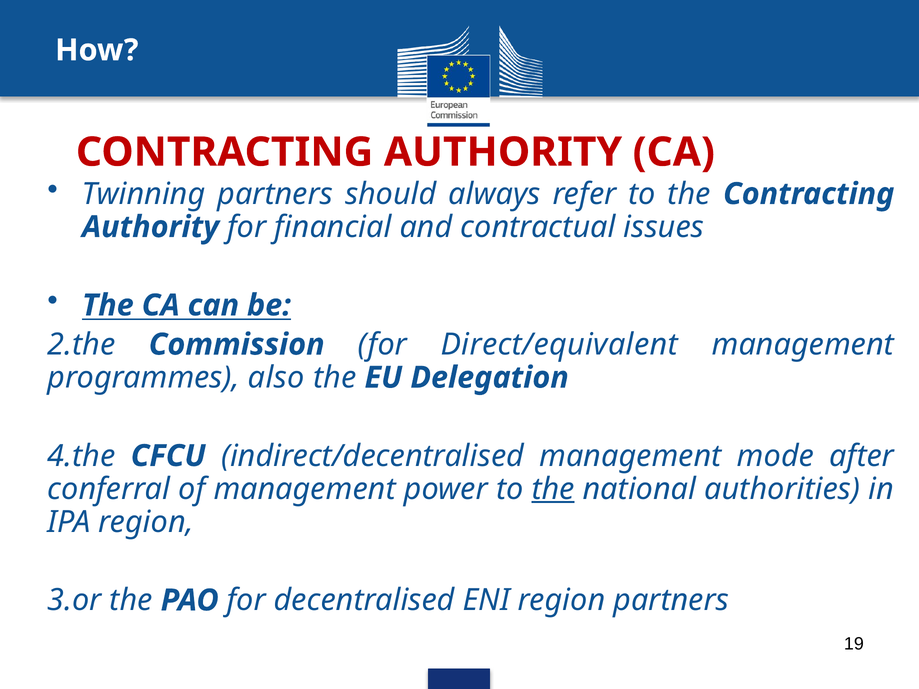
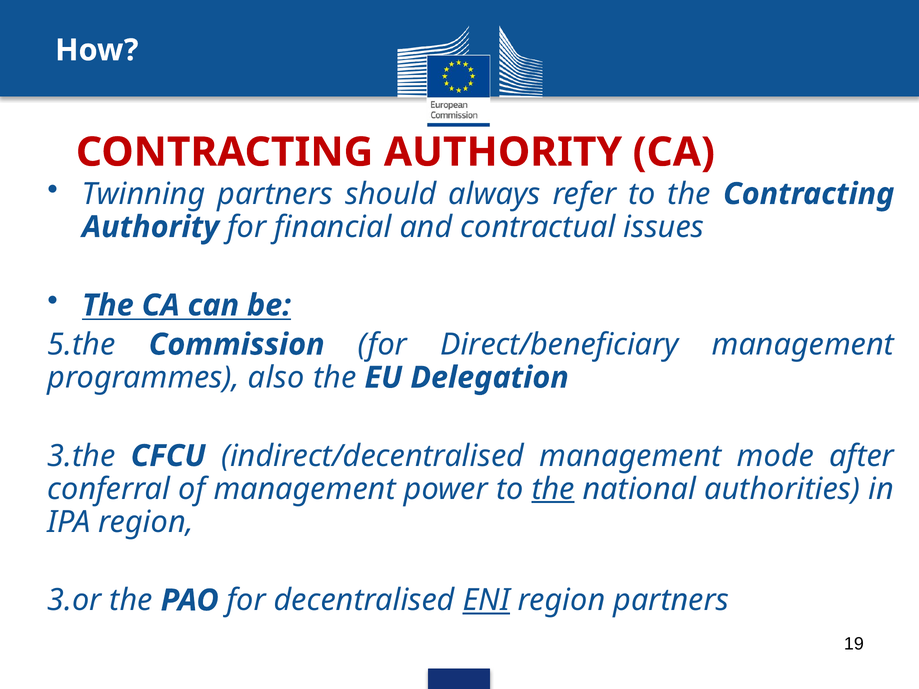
2.the: 2.the -> 5.the (81, 345)
Direct/equivalent: Direct/equivalent -> Direct/beneficiary (559, 345)
4.the: 4.the -> 3.the (81, 456)
ENI underline: none -> present (486, 601)
